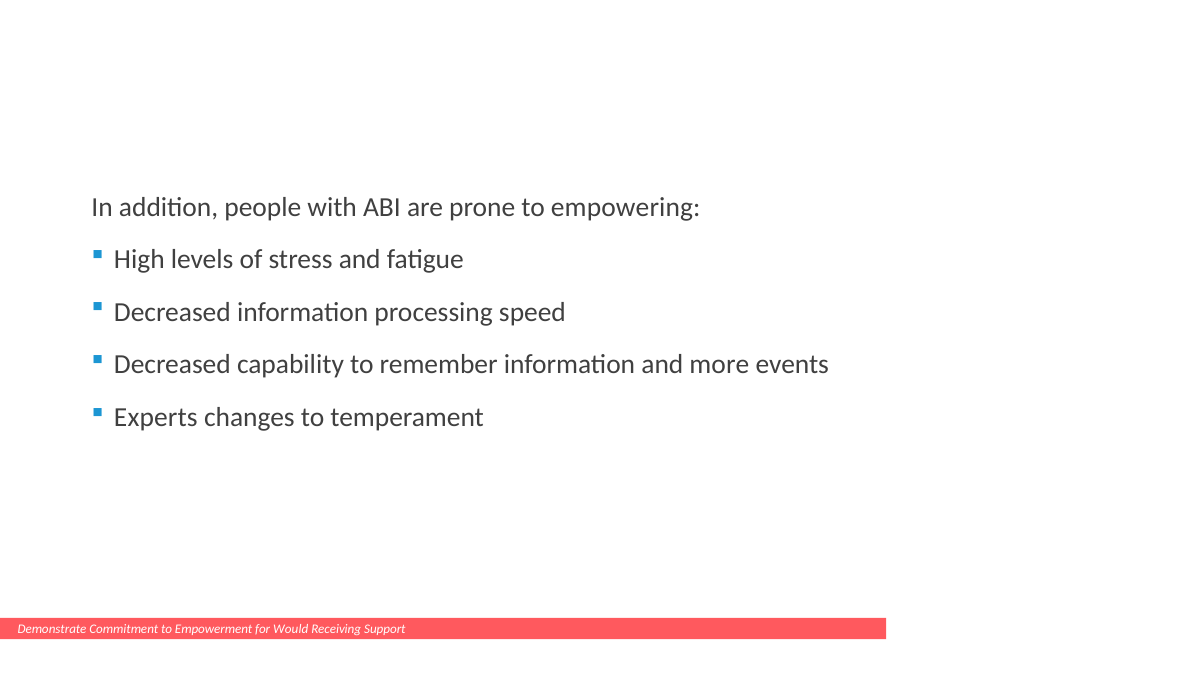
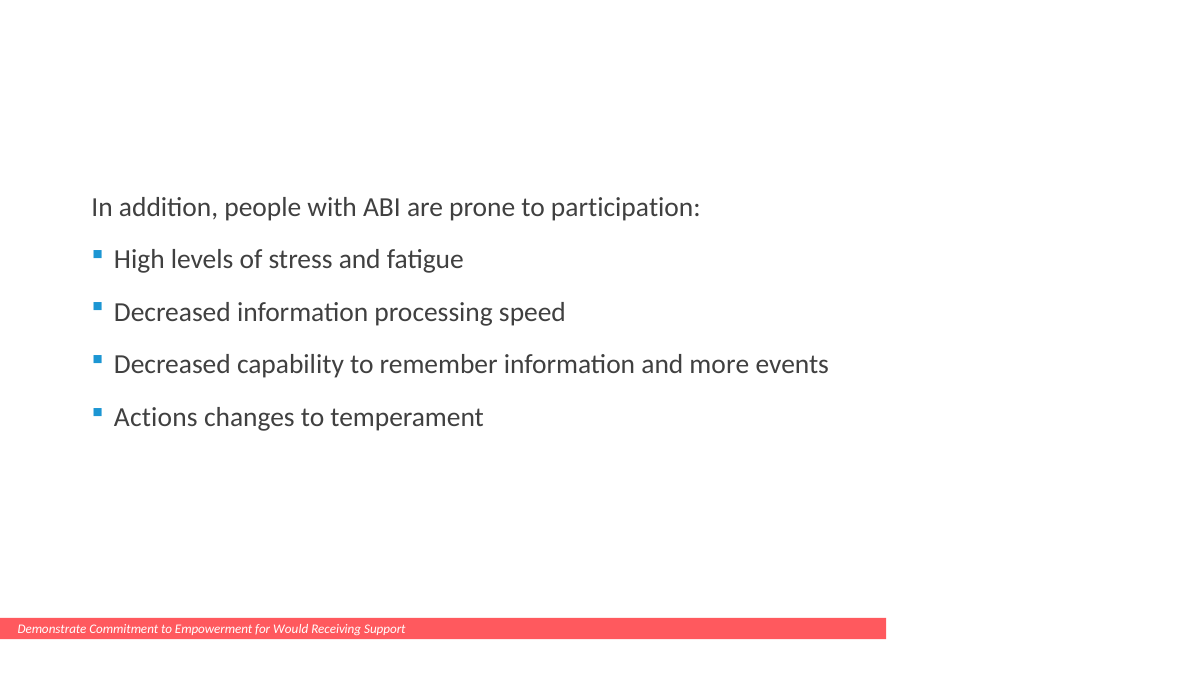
empowering: empowering -> participation (626, 207)
Experts: Experts -> Actions (156, 418)
